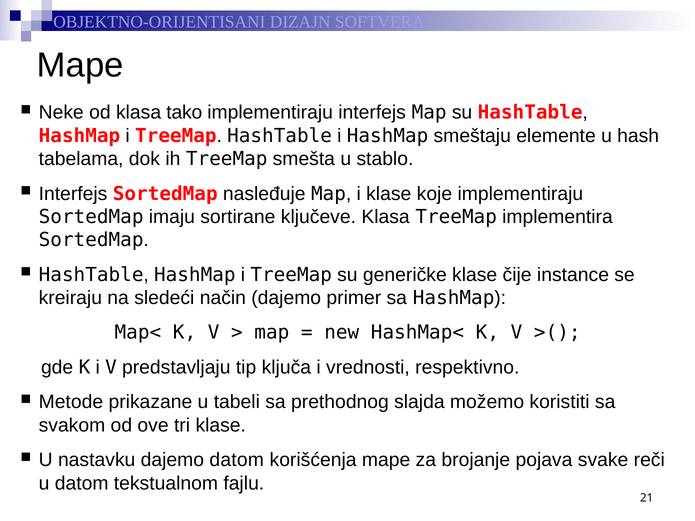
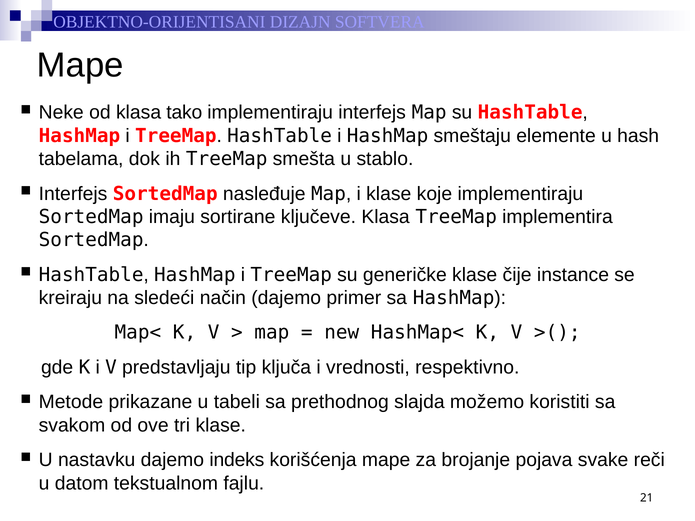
dajemo datom: datom -> indeks (237, 460)
